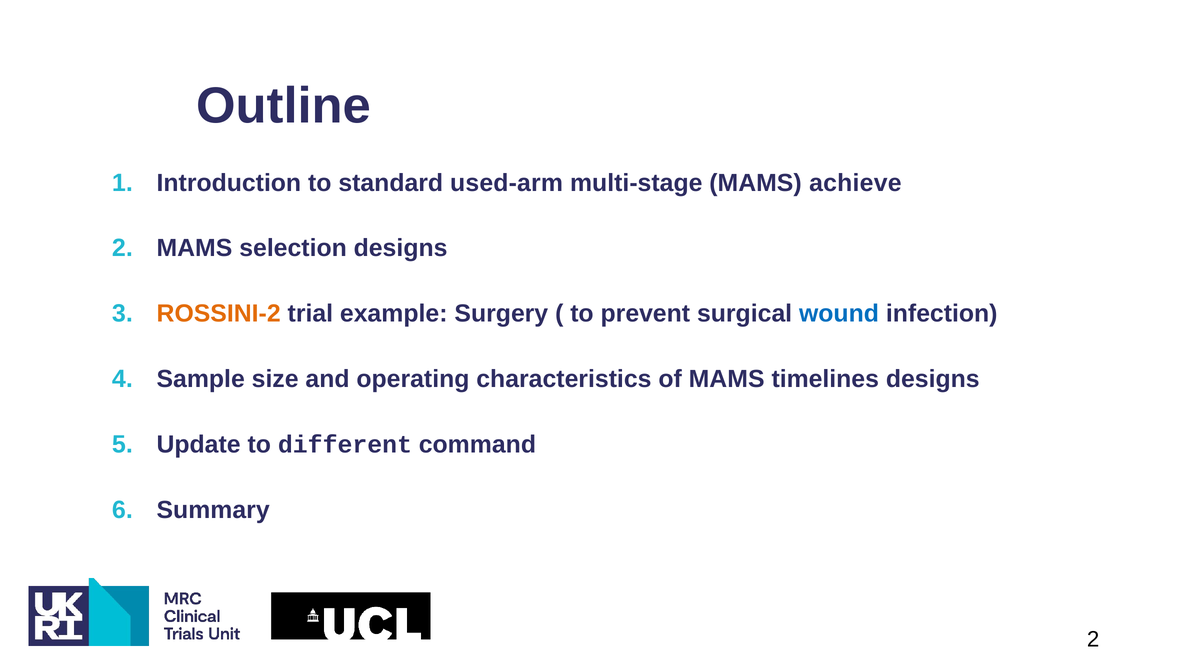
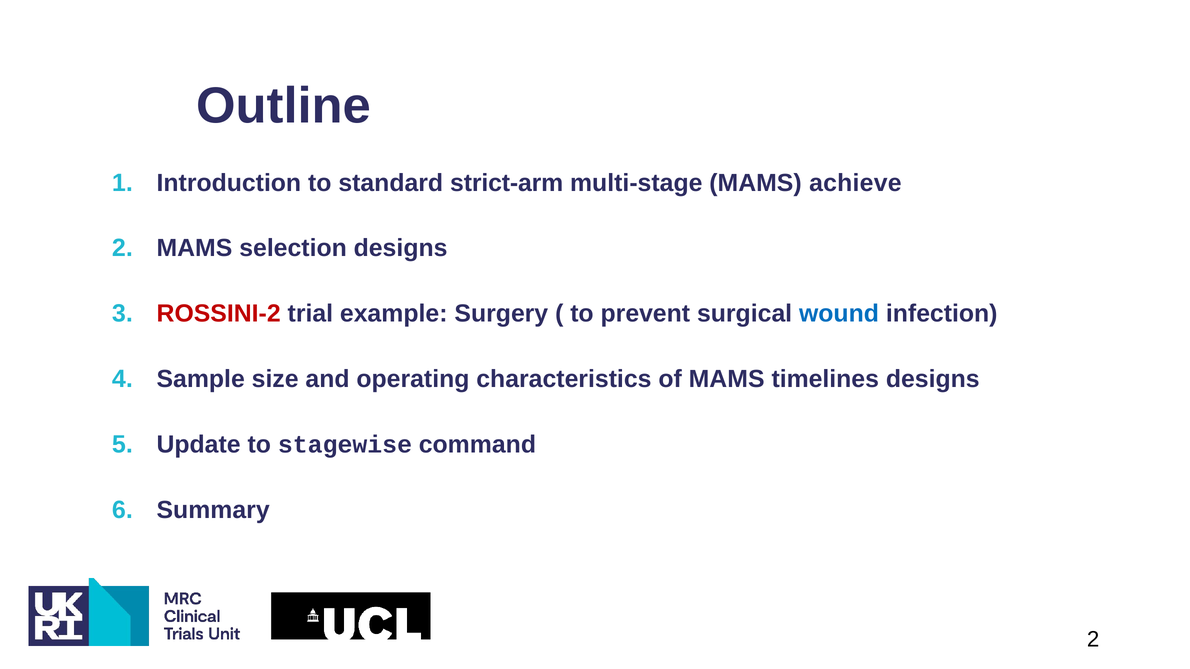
used-arm: used-arm -> strict-arm (507, 183)
ROSSINI-2 colour: orange -> red (219, 314)
different: different -> stagewise (345, 445)
